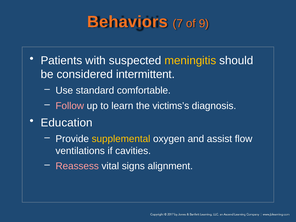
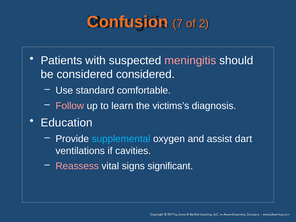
Behaviors: Behaviors -> Confusion (128, 22)
9: 9 -> 2 (204, 23)
meningitis colour: yellow -> pink (190, 61)
considered intermittent: intermittent -> considered (145, 74)
supplemental colour: yellow -> light blue (121, 139)
flow: flow -> dart (244, 139)
alignment: alignment -> significant (170, 166)
